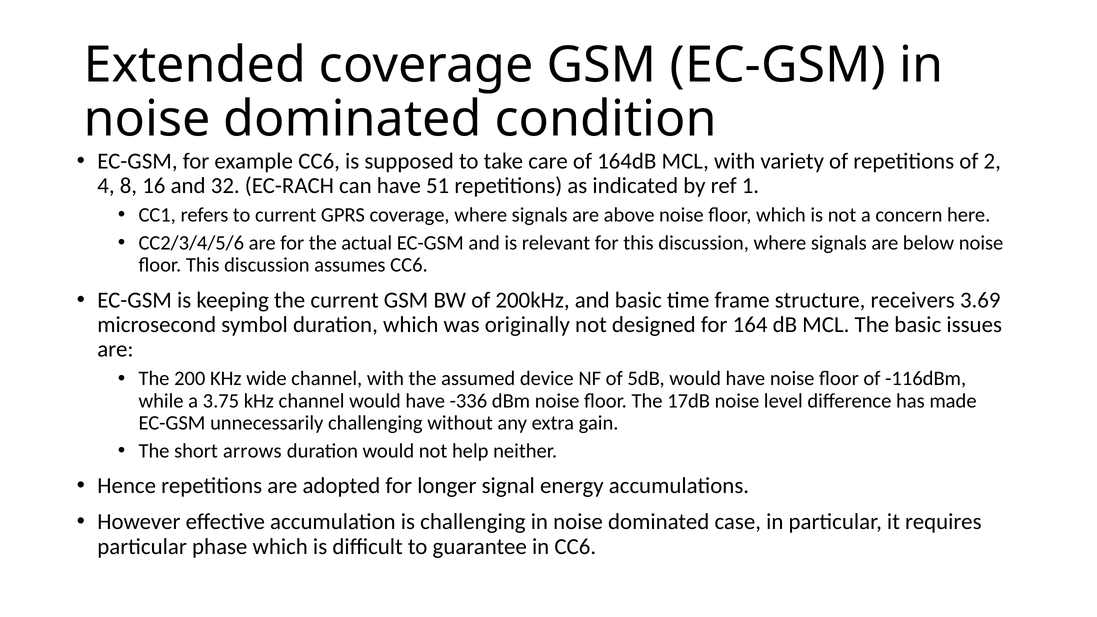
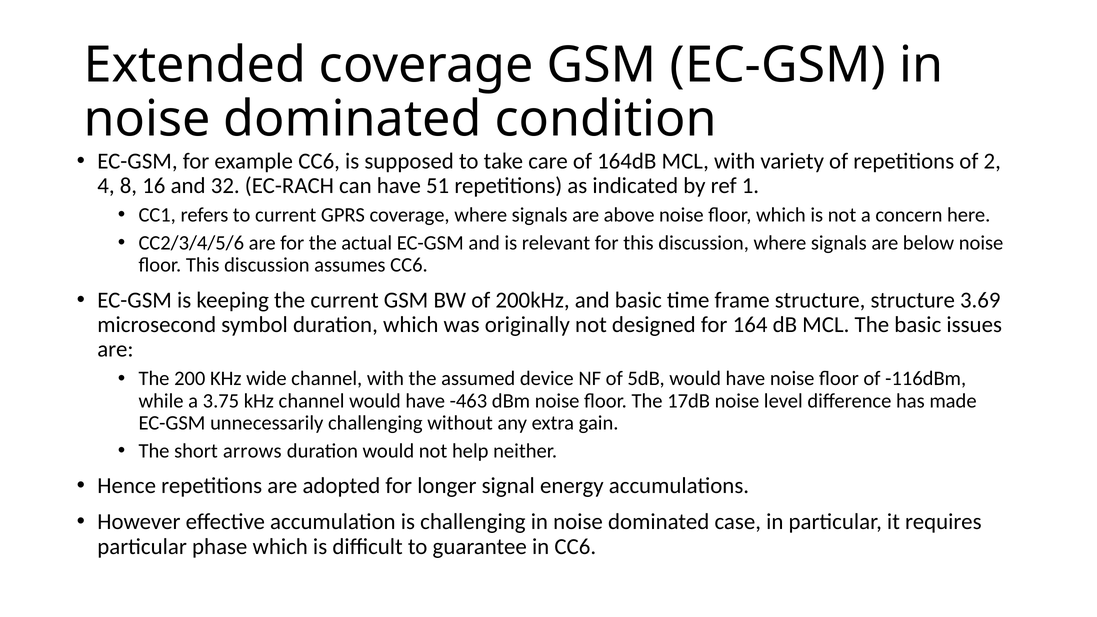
structure receivers: receivers -> structure (913, 300)
-336: -336 -> -463 (468, 401)
